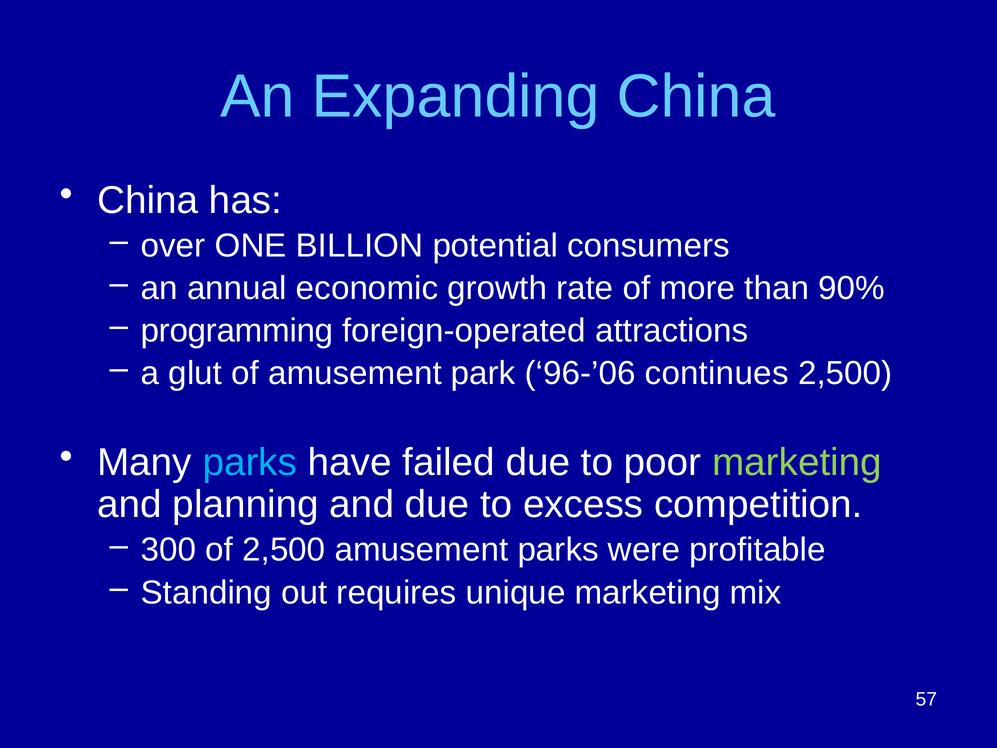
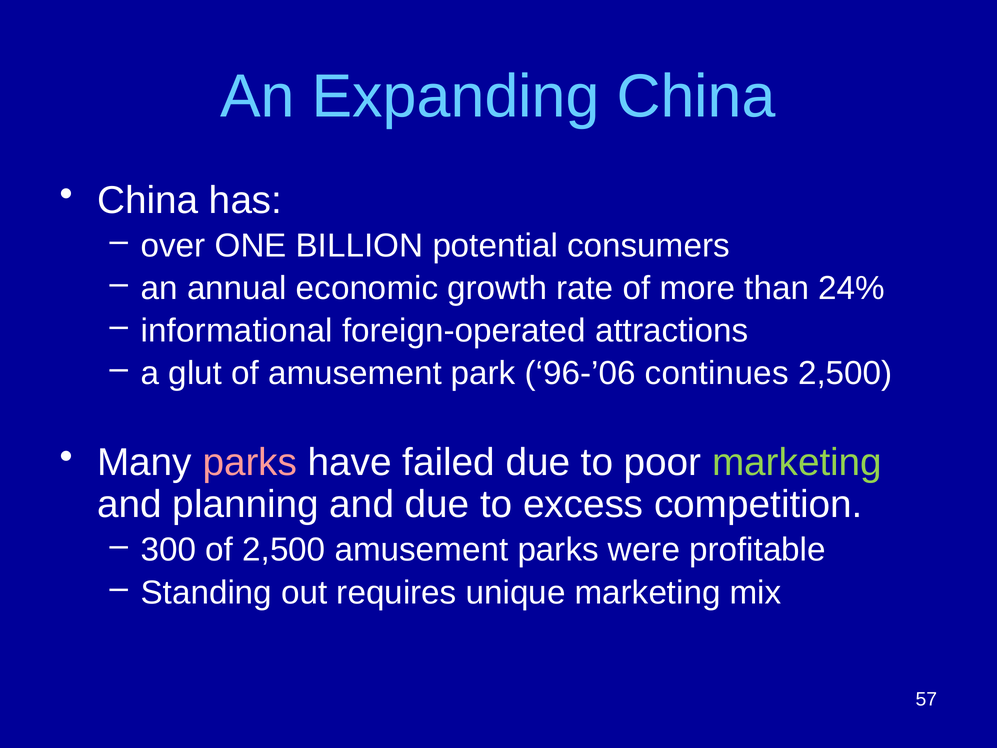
90%: 90% -> 24% (852, 288)
programming: programming -> informational (237, 331)
parks colour: light blue -> pink (250, 462)
